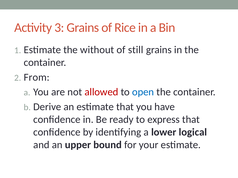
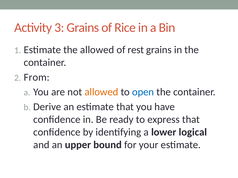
the without: without -> allowed (97, 50)
still: still -> rest (136, 50)
allowed colour: red -> orange (101, 92)
